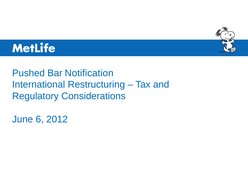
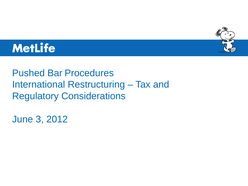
Notification: Notification -> Procedures (89, 73)
6: 6 -> 3 (40, 119)
